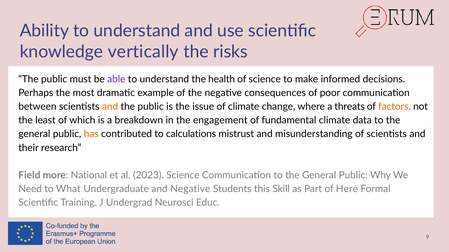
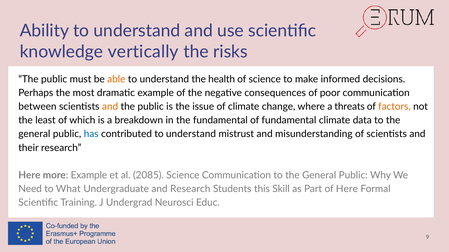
able colour: purple -> orange (116, 79)
the engagement: engagement -> fundamental (220, 121)
has colour: orange -> blue (91, 134)
contributed to calculations: calculations -> understand (191, 134)
Field: Field -> Here (29, 176)
more National: National -> Example (89, 176)
2023: 2023 -> 2085 (148, 176)
and Negative: Negative -> Research (190, 189)
